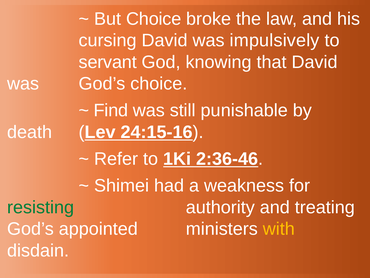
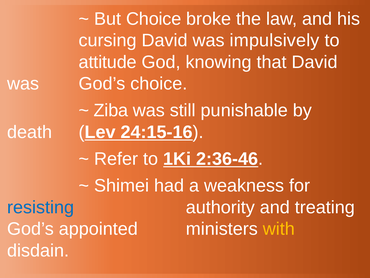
servant: servant -> attitude (108, 62)
Find: Find -> Ziba (111, 110)
resisting colour: green -> blue (41, 207)
